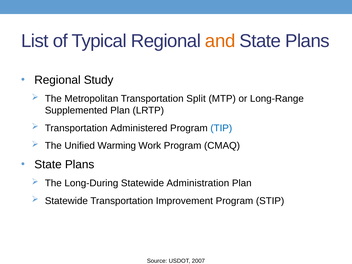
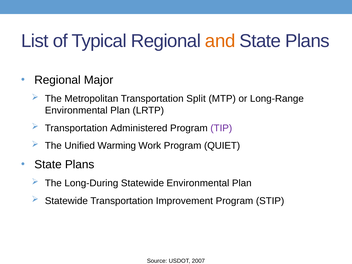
Study: Study -> Major (99, 80)
Supplemented: Supplemented -> Environmental (76, 110)
TIP colour: blue -> purple (221, 128)
CMAQ: CMAQ -> QUIET (222, 146)
Statewide Administration: Administration -> Environmental (198, 183)
